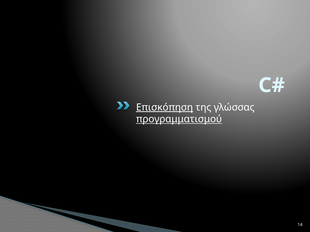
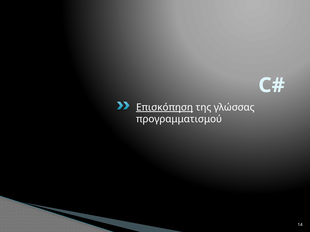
προγραμματισμού underline: present -> none (179, 119)
